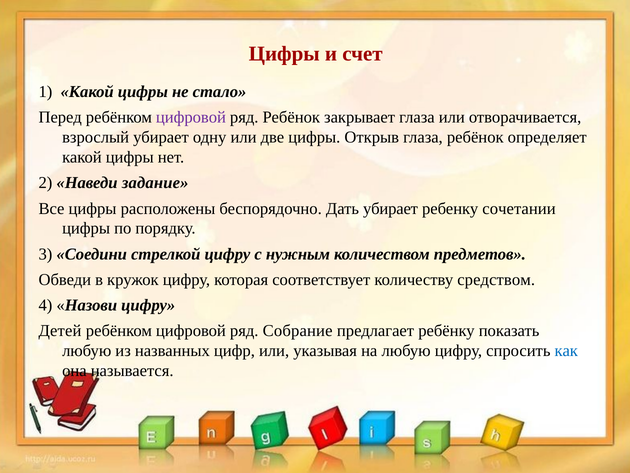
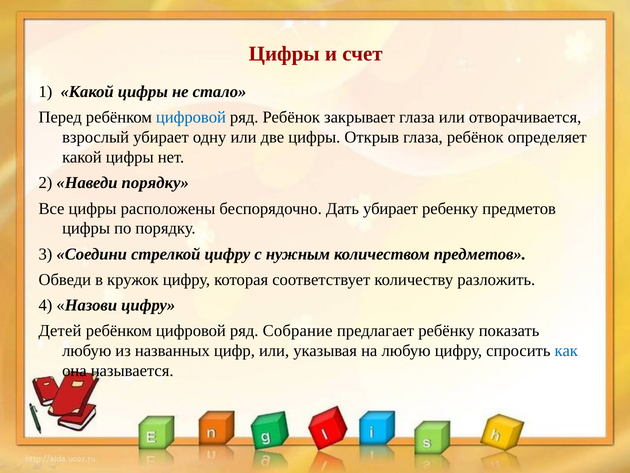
цифровой colour: purple -> blue (191, 117)
Наведи задание: задание -> порядку (155, 183)
ребенку сочетании: сочетании -> предметов (519, 208)
средством: средством -> разложить (496, 279)
